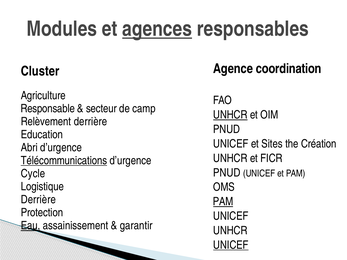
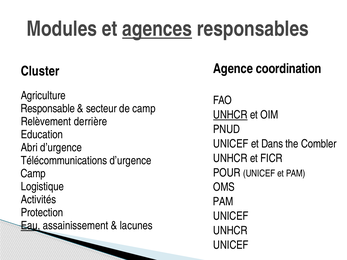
Sites: Sites -> Dans (272, 144)
Création: Création -> Combler (319, 144)
Télécommunications underline: present -> none (64, 161)
PNUD: PNUD -> POUR (227, 173)
Cycle: Cycle -> Camp (33, 174)
Derrière: Derrière -> Activités (38, 200)
PAM underline: present -> none (223, 202)
garantir: garantir -> lacunes (136, 226)
UNICEF underline: present -> none (231, 245)
